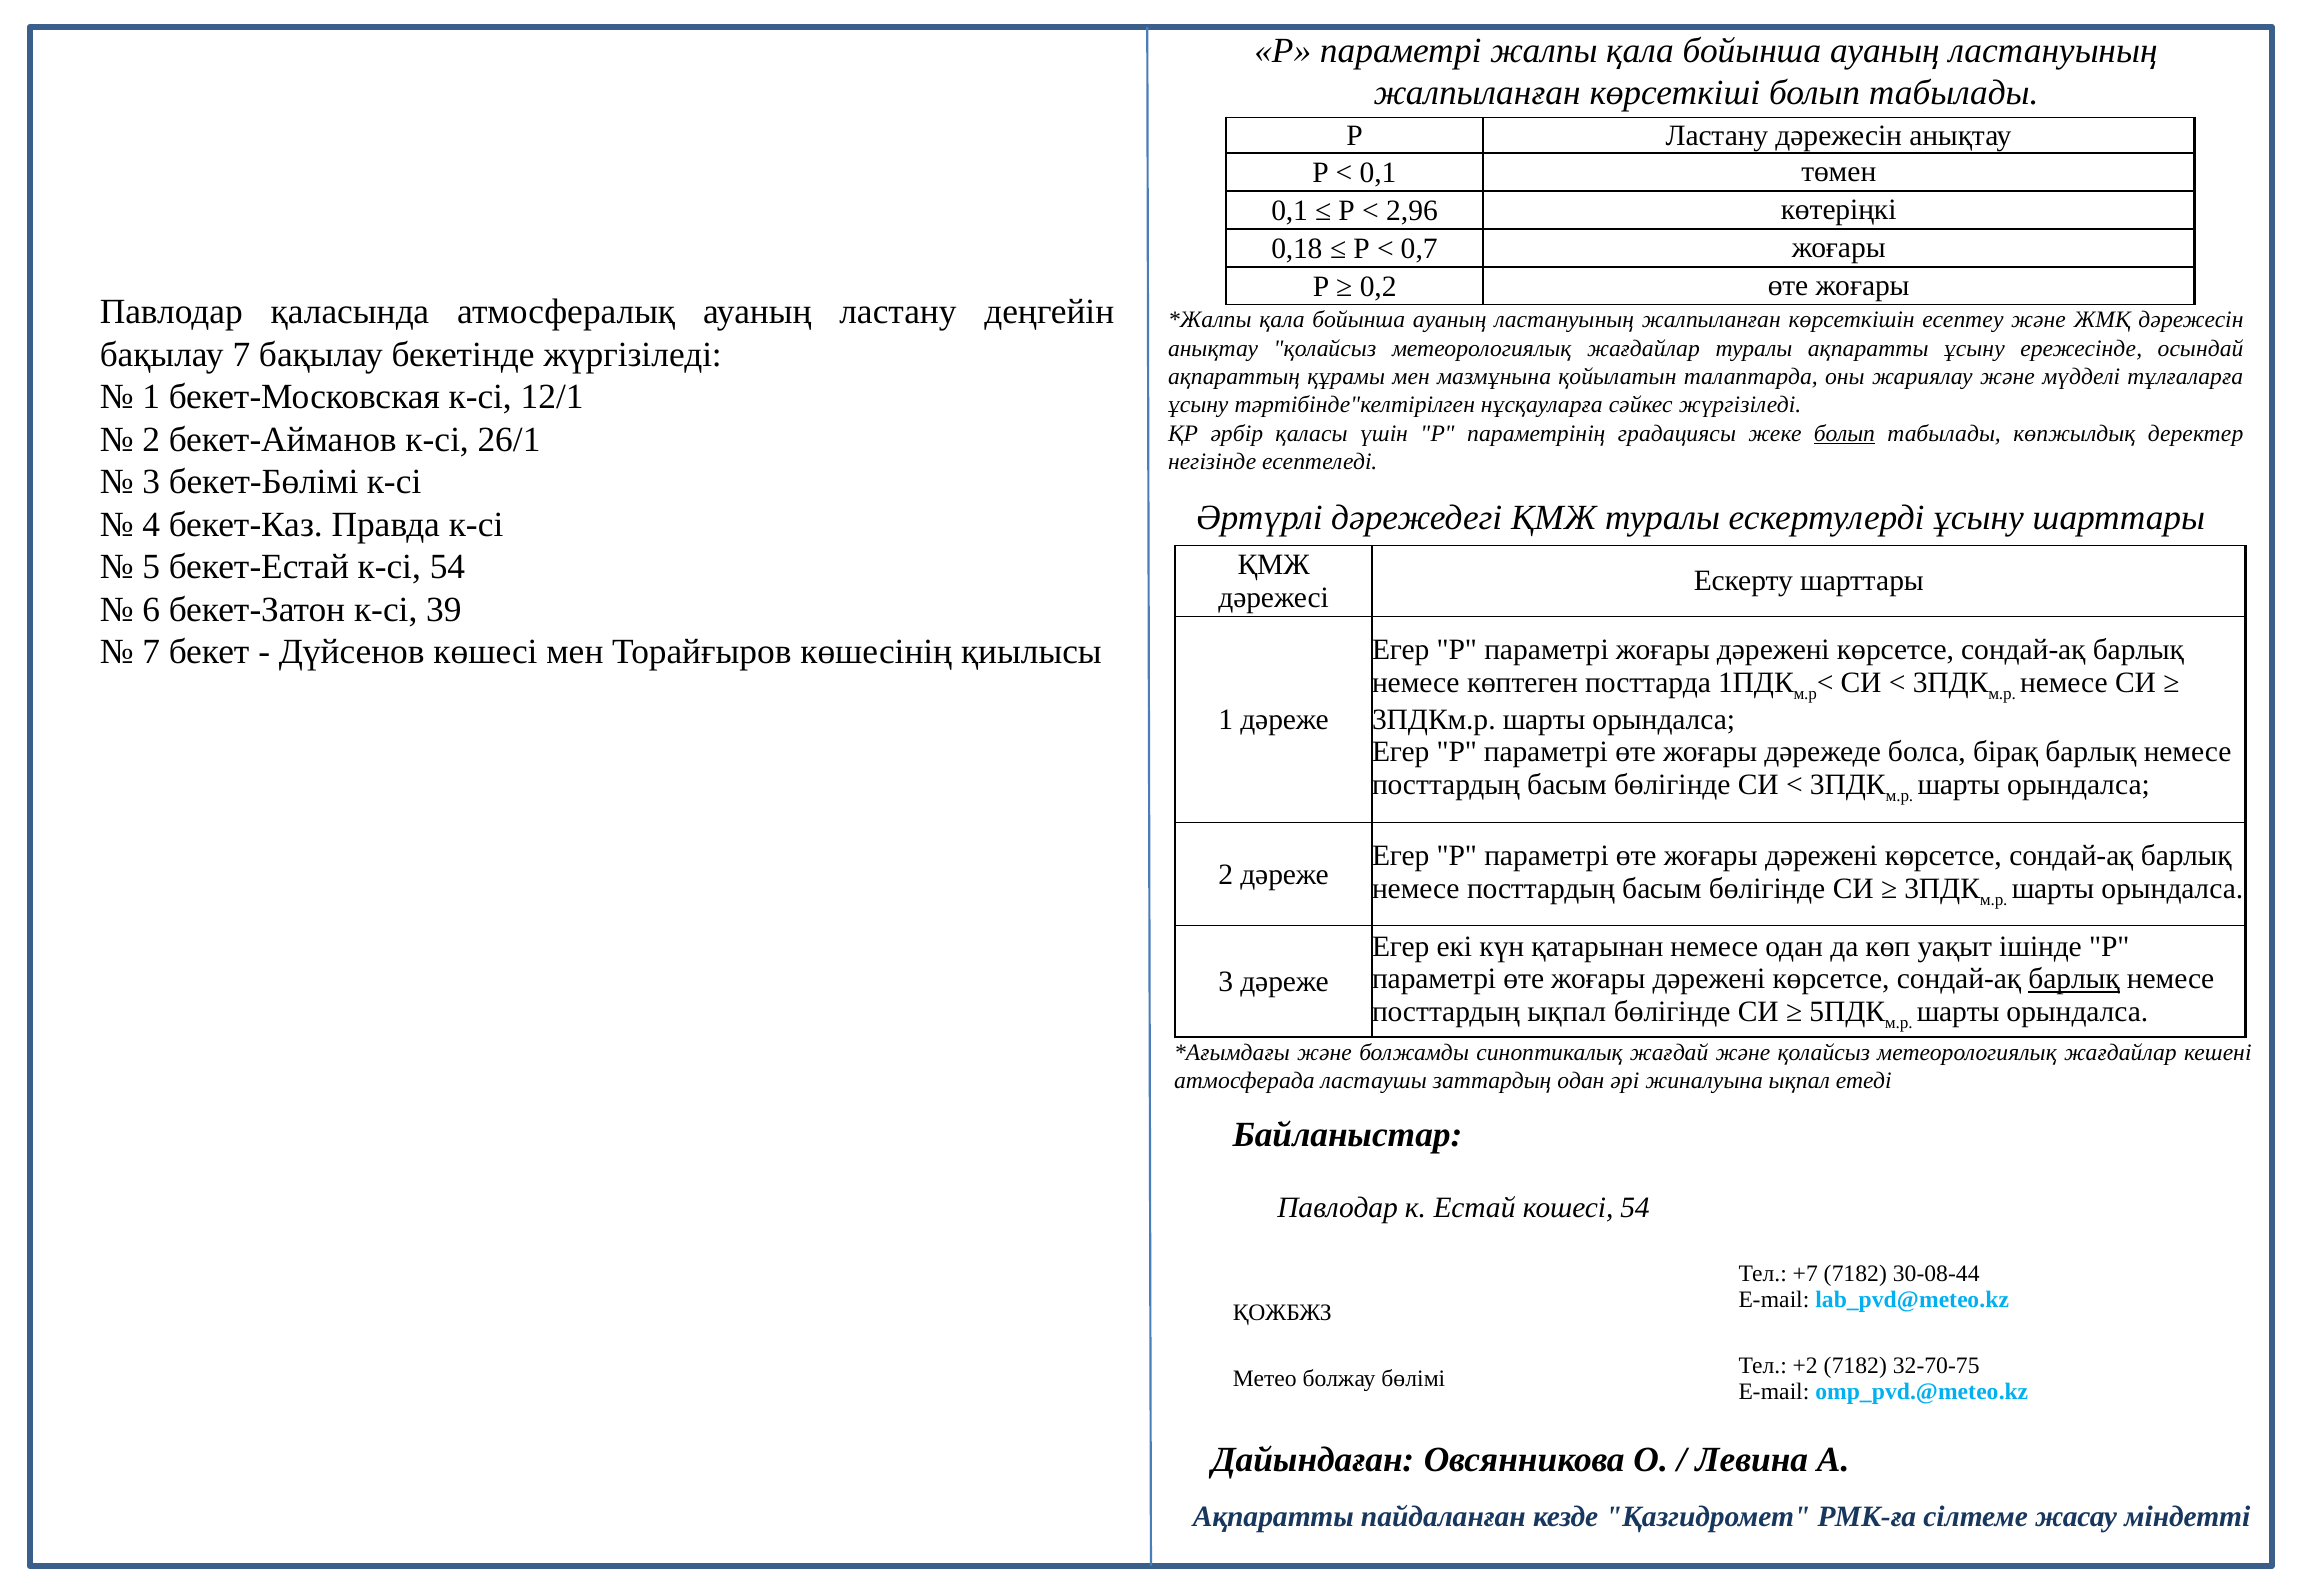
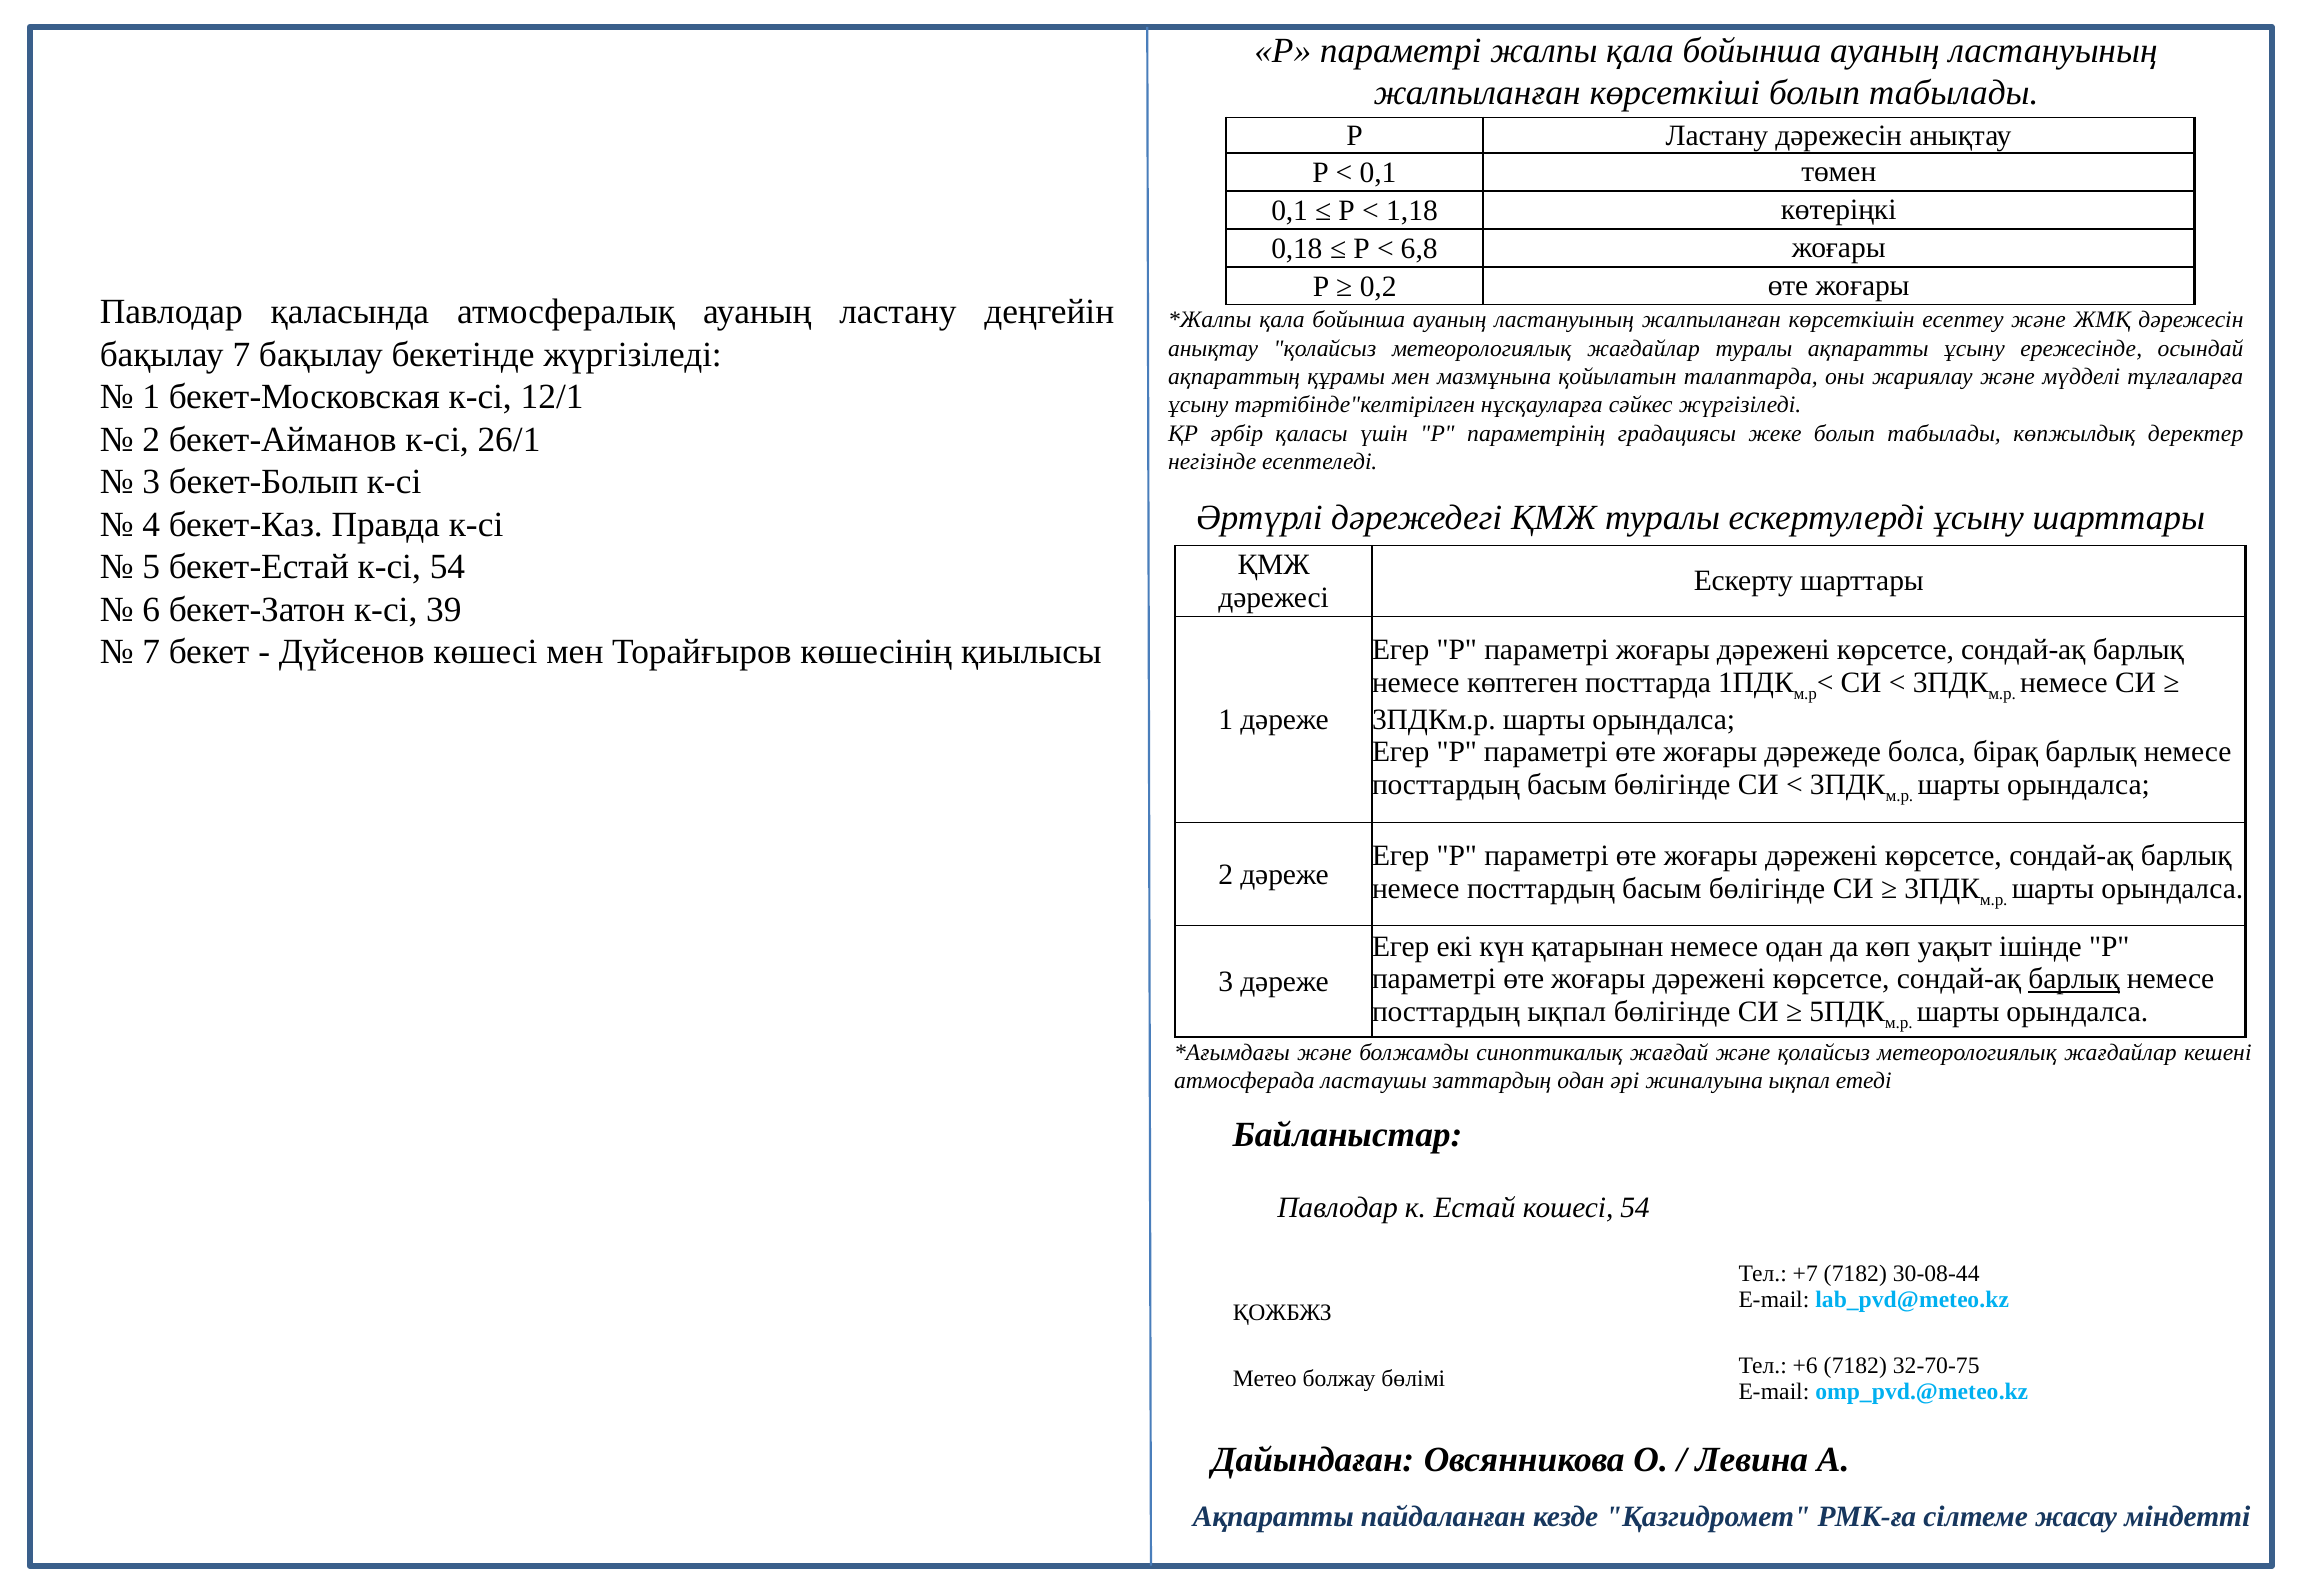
2,96: 2,96 -> 1,18 (1412, 211)
0,7: 0,7 -> 6,8 (1419, 249)
болып underline: present -> none (1844, 433)
бекет-Бөлімі: бекет-Бөлімі -> бекет-Болып (264, 482)
+2: +2 -> +6 (1805, 1366)
